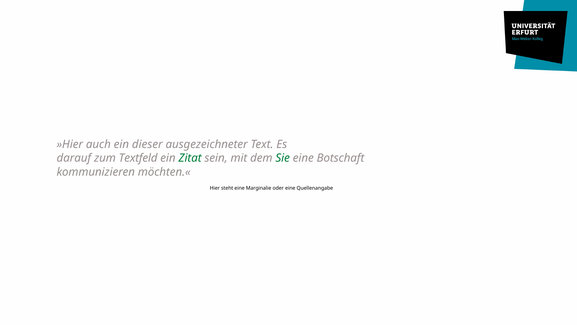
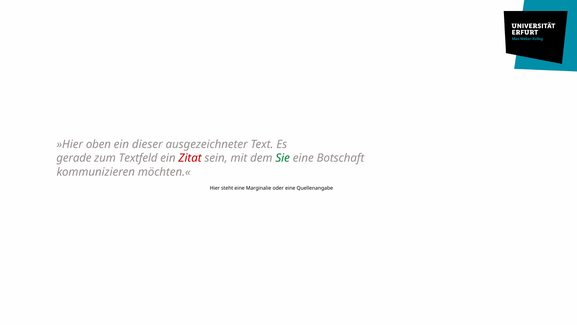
auch: auch -> oben (98, 144)
darauf: darauf -> gerade (74, 158)
Zitat colour: green -> red (190, 158)
